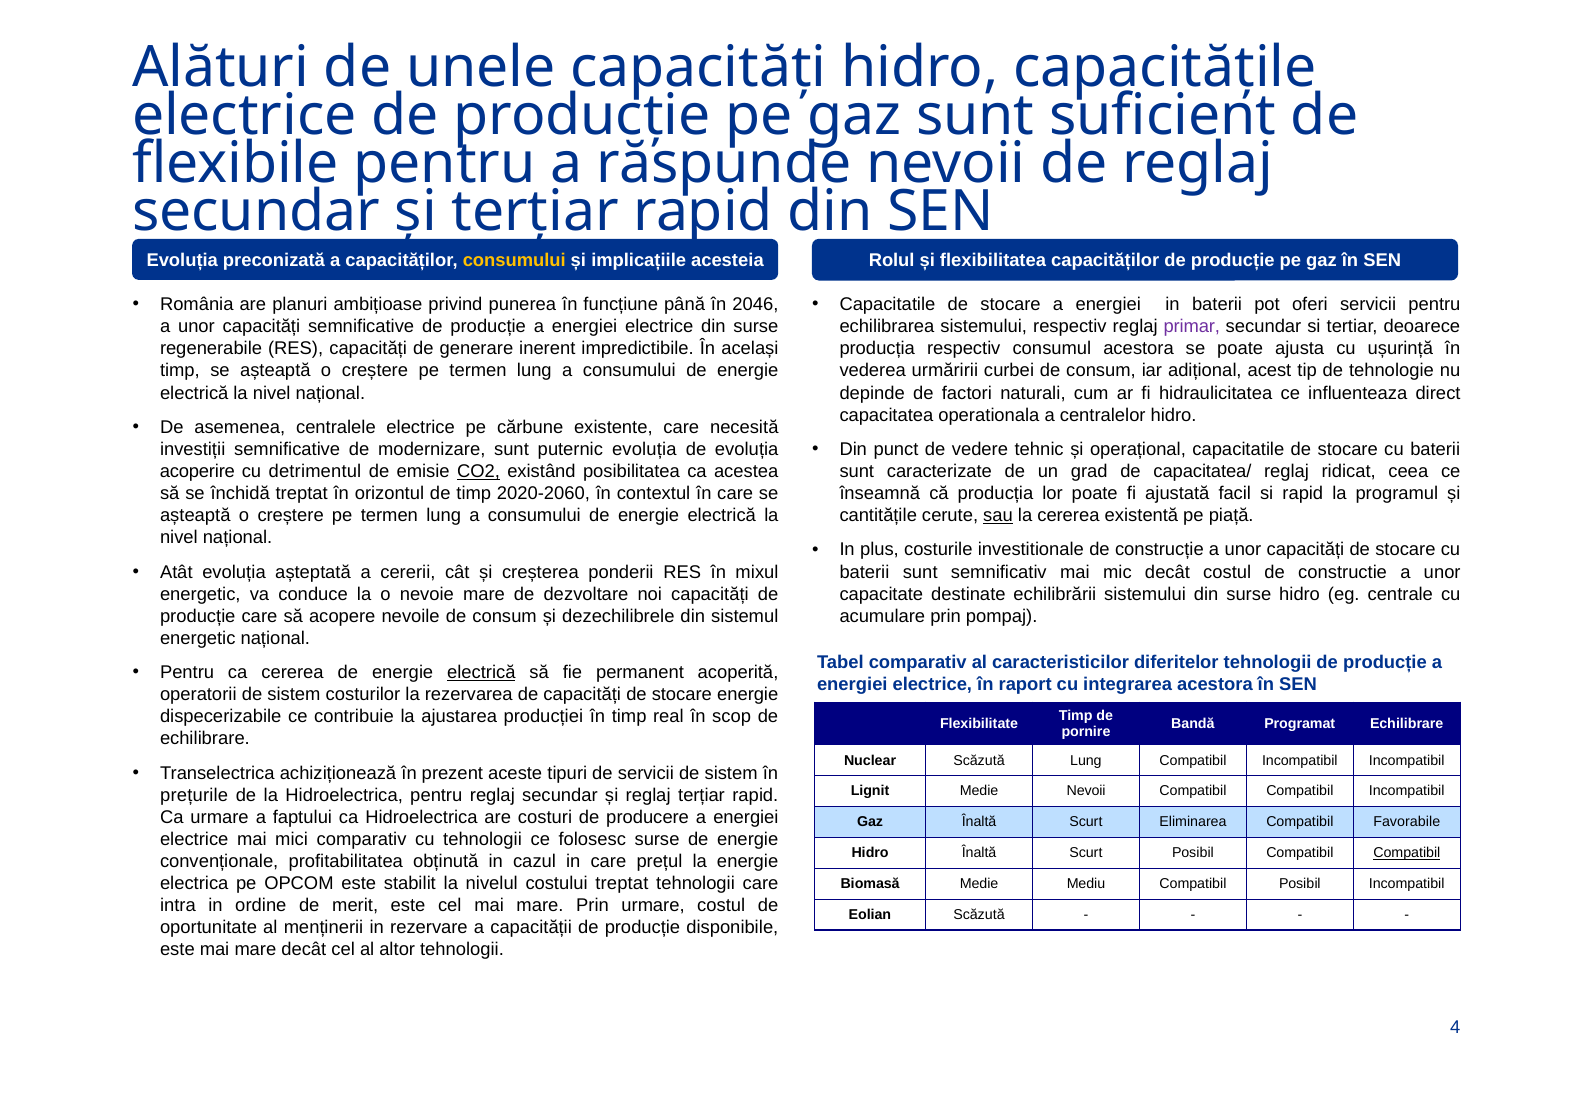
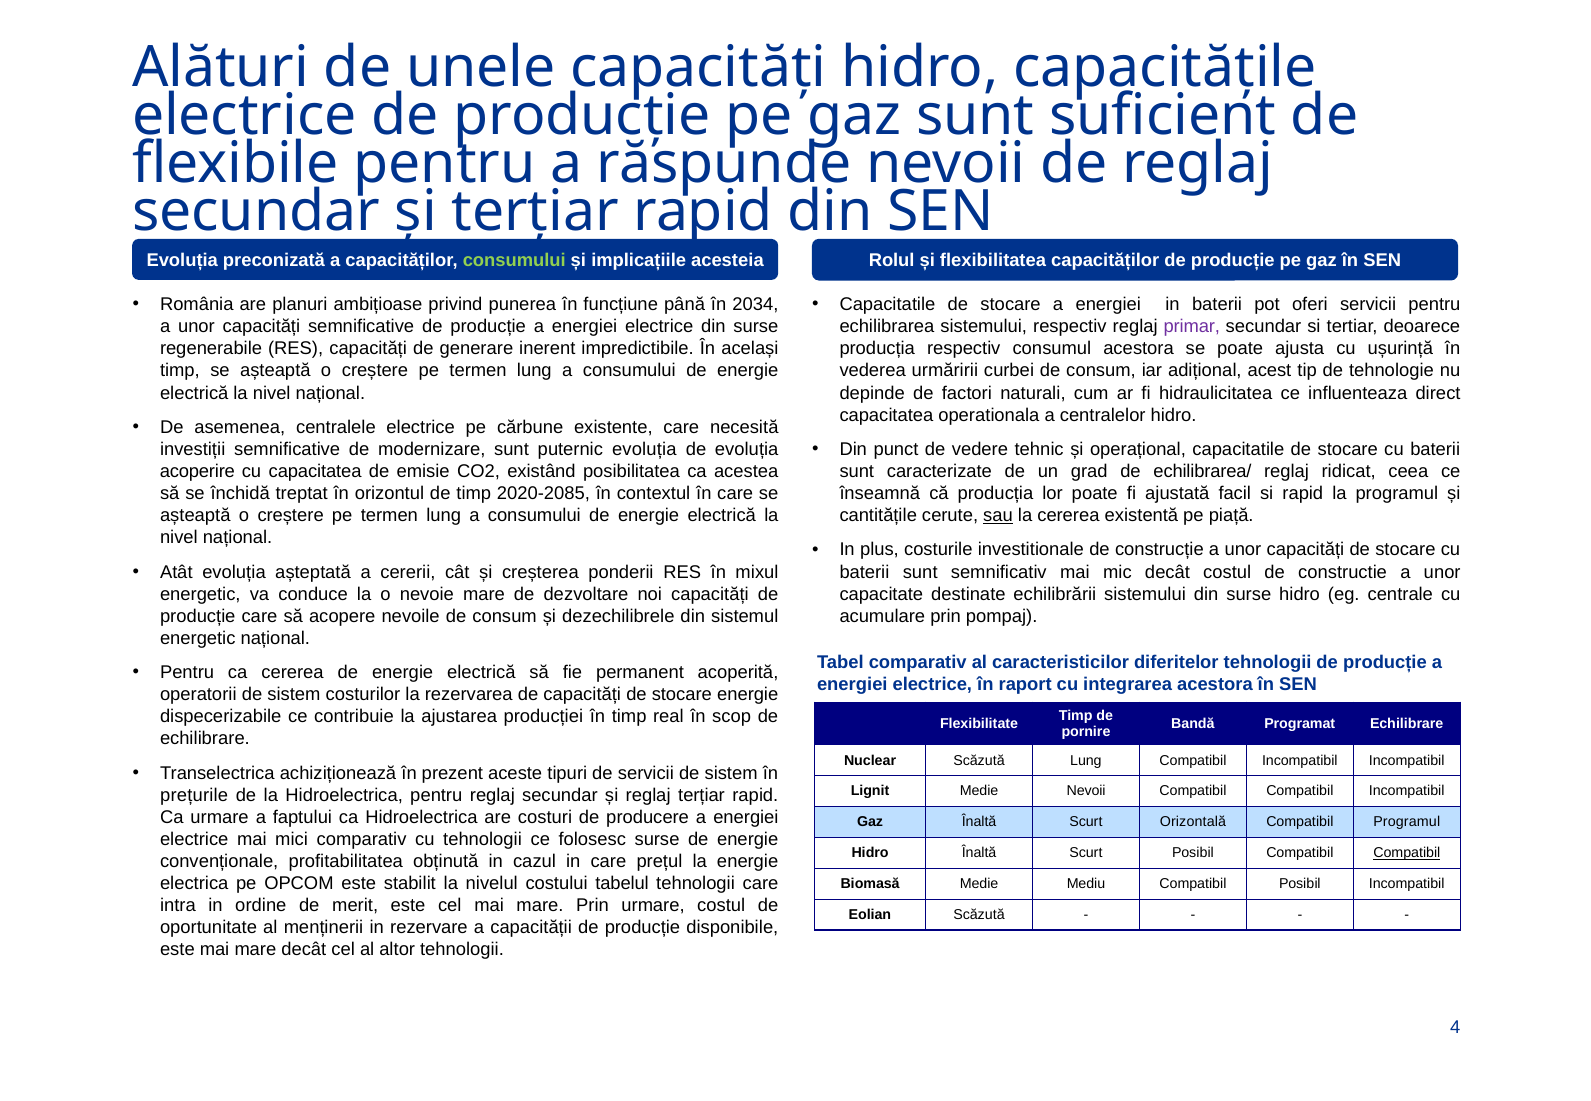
consumului colour: yellow -> light green (514, 261)
2046: 2046 -> 2034 (755, 305)
cu detrimentul: detrimentul -> capacitatea (315, 472)
CO2 underline: present -> none (479, 472)
capacitatea/: capacitatea/ -> echilibrarea/ (1202, 472)
2020-2060: 2020-2060 -> 2020-2085 (543, 494)
electrică underline: present -> none (481, 673)
Eliminarea: Eliminarea -> Orizontală (1193, 822)
Compatibil Favorabile: Favorabile -> Programul (1407, 822)
costului treptat: treptat -> tabelul (622, 884)
